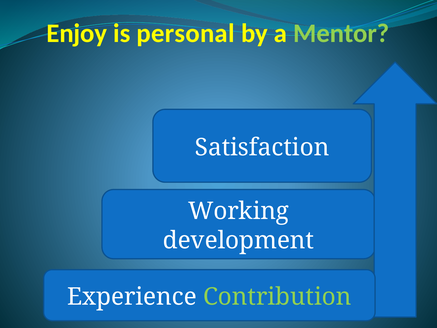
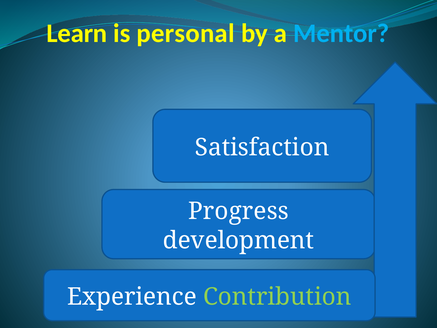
Enjoy: Enjoy -> Learn (77, 33)
Mentor colour: light green -> light blue (341, 33)
Working: Working -> Progress (238, 211)
